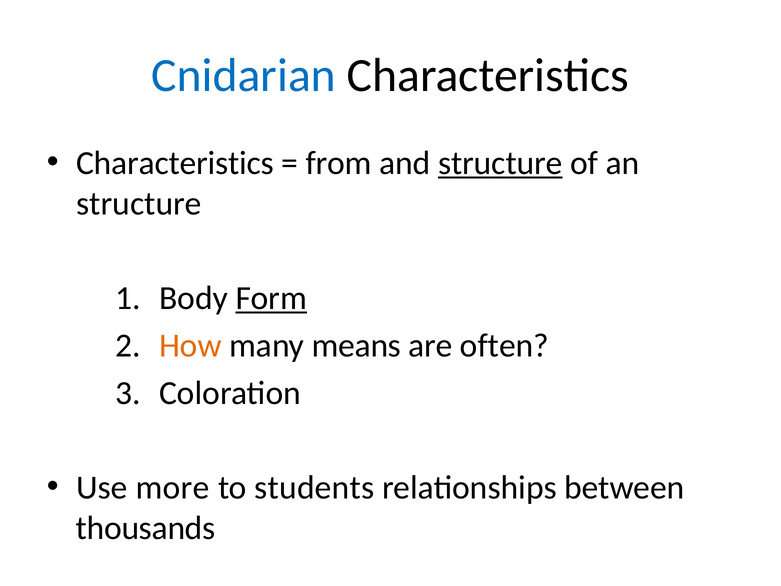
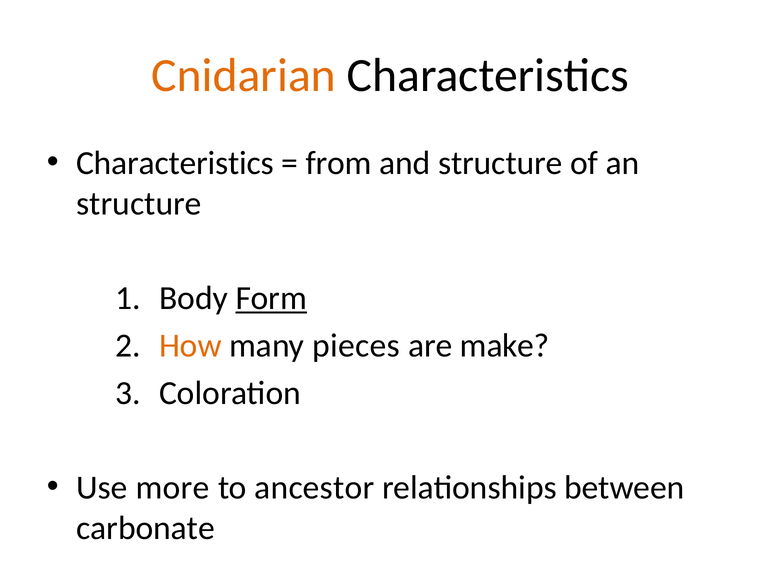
Cnidarian colour: blue -> orange (244, 76)
structure underline: present -> none (500, 163)
means: means -> pieces (356, 345)
often: often -> make (505, 345)
students: students -> ancestor (314, 487)
thousands: thousands -> carbonate (146, 528)
